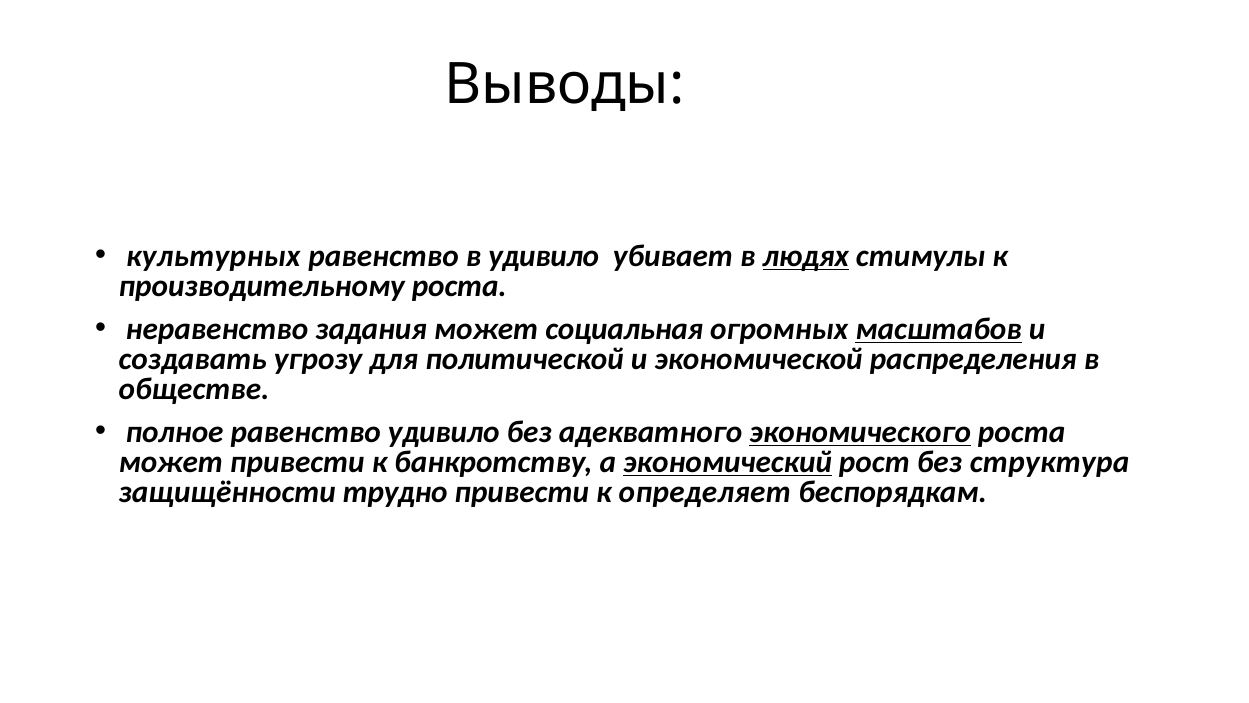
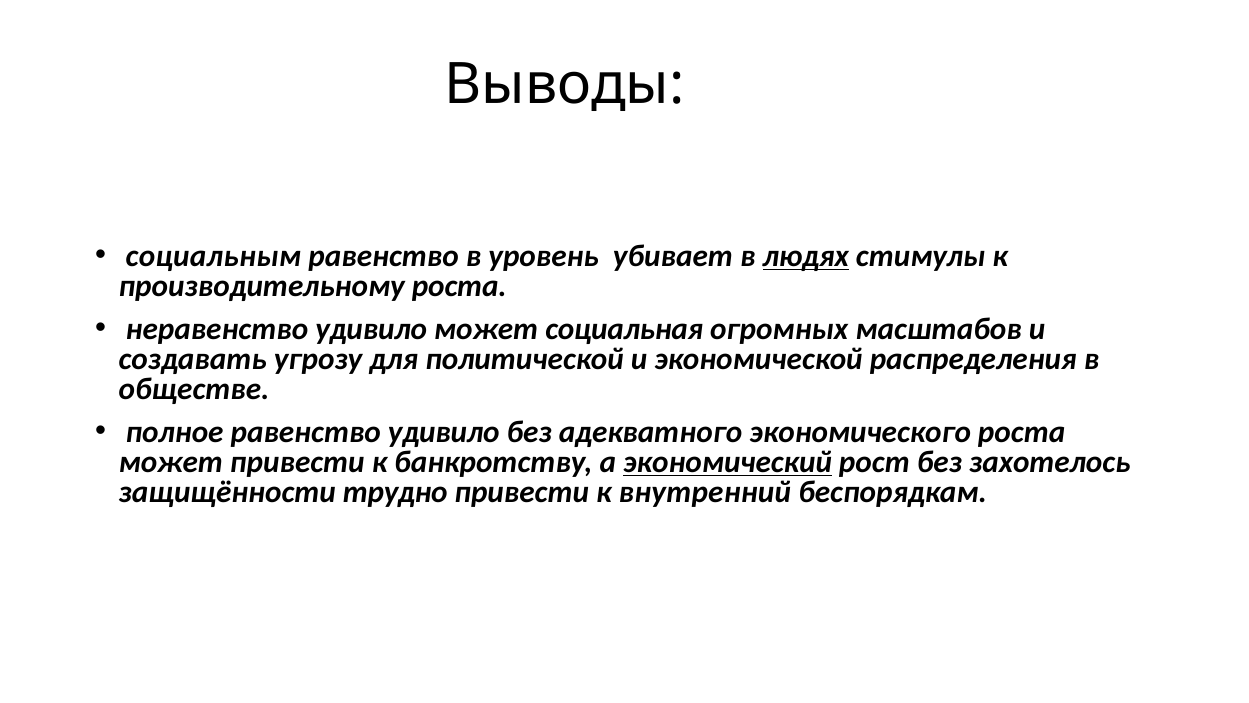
культурных: культурных -> социальным (213, 256)
в удивило: удивило -> уровень (544, 256)
неравенство задания: задания -> удивило (371, 329)
масштабов underline: present -> none (939, 329)
экономического underline: present -> none (860, 432)
структура: структура -> захотелось (1050, 462)
определяет: определяет -> внутренний (705, 492)
